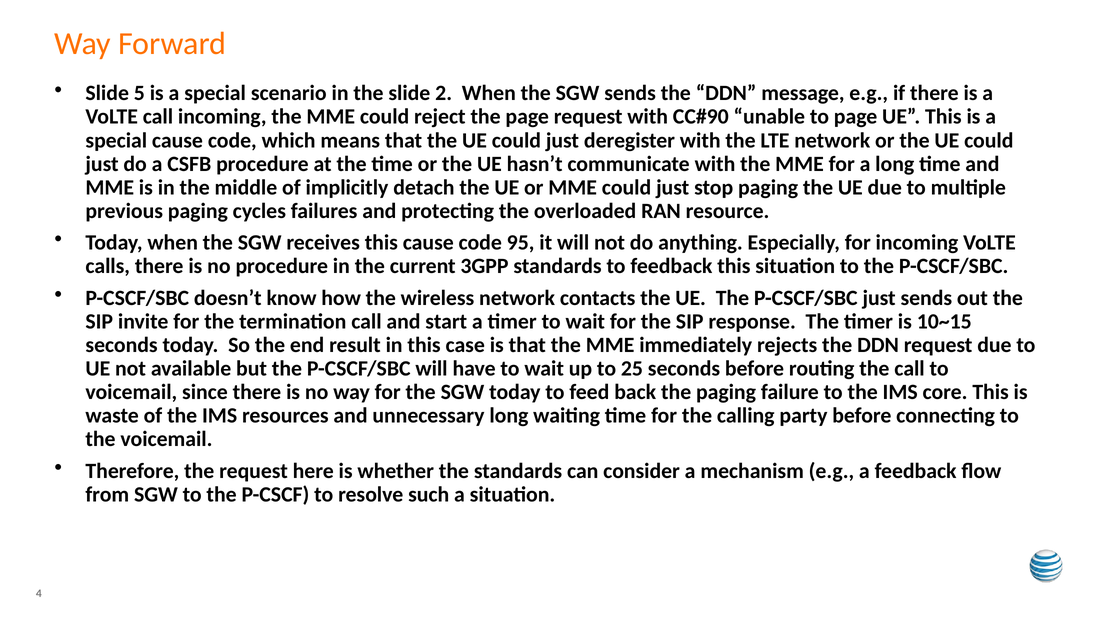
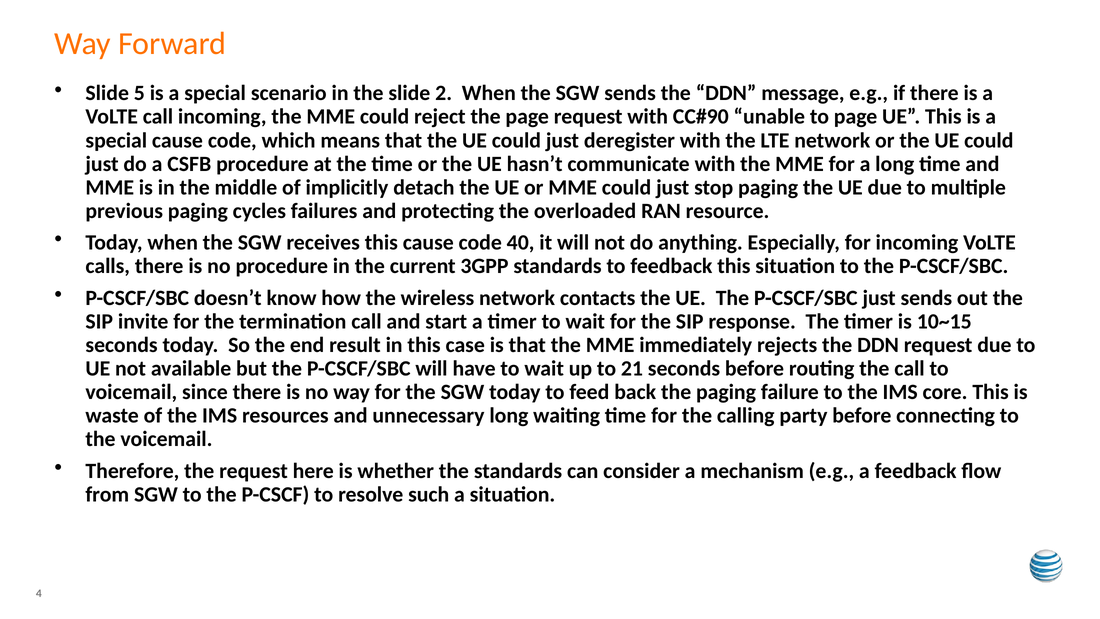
95: 95 -> 40 (521, 243)
25: 25 -> 21 (632, 369)
